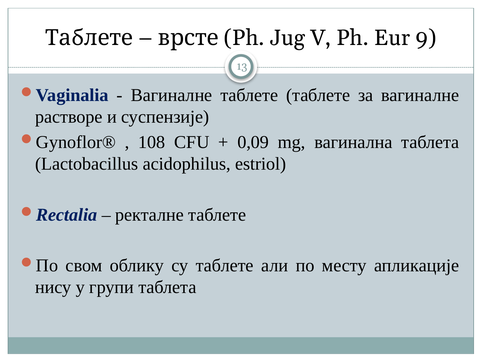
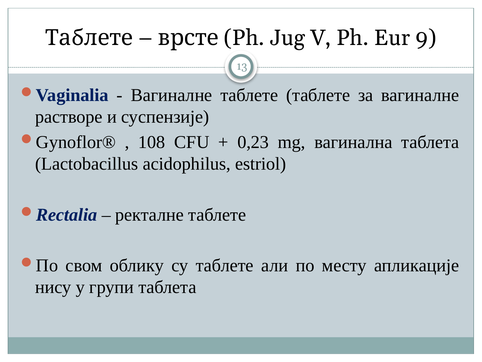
0,09: 0,09 -> 0,23 (253, 142)
